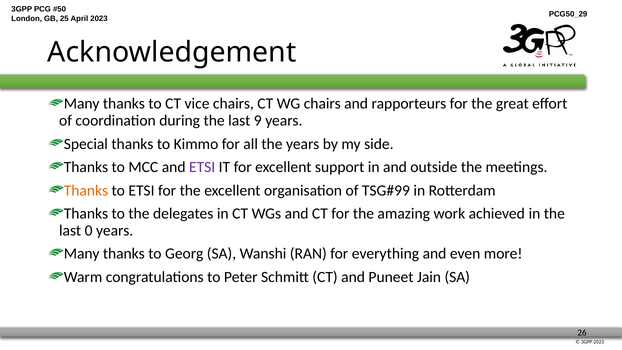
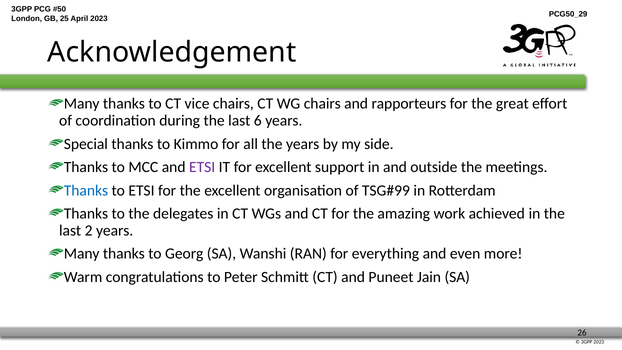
9: 9 -> 6 (258, 121)
Thanks colour: orange -> blue (86, 190)
0: 0 -> 2 (89, 230)
